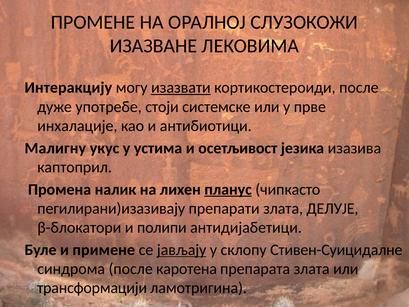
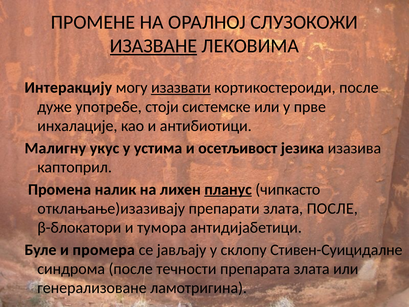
ИЗАЗВАНЕ underline: none -> present (153, 46)
пегилирани)изазивају: пегилирани)изазивају -> отклањање)изазивају (111, 208)
злата ДЕЛУЈЕ: ДЕЛУЈЕ -> ПОСЛЕ (332, 208)
полипи: полипи -> тумора (162, 227)
примене: примене -> промера (104, 250)
јављају underline: present -> none (182, 250)
каротена: каротена -> течности (186, 269)
трансформацији: трансформацији -> генерализоване (92, 288)
